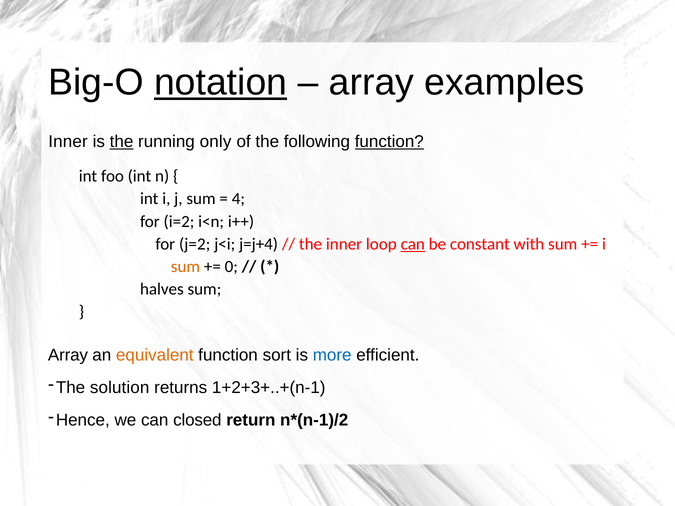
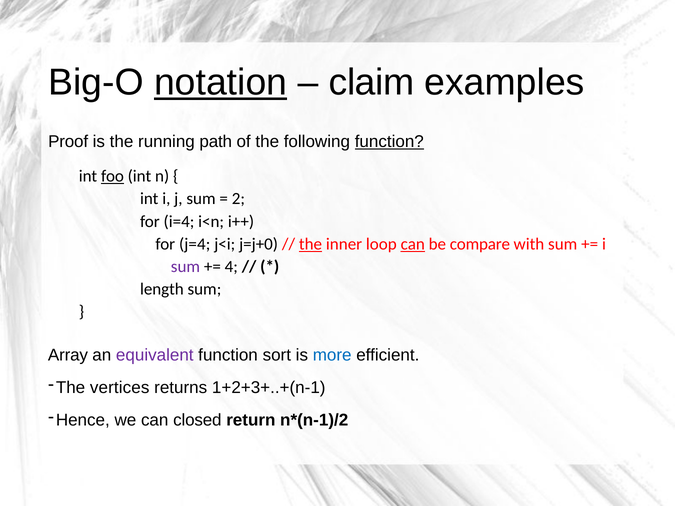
array: array -> claim (372, 83)
Inner: Inner -> Proof (68, 142)
the underline: present -> none (122, 142)
only: only -> path (216, 142)
foo underline: none -> present (112, 176)
4: 4 -> 2 (238, 199)
i=2: i=2 -> i=4 (179, 222)
j=2: j=2 -> j=4 (195, 244)
j=j+4: j=j+4 -> j=j+0 (259, 244)
the underline: none -> present (310, 244)
constant: constant -> compare (480, 244)
sum colour: orange -> purple (185, 267)
0: 0 -> 4 (231, 267)
halves: halves -> length (162, 289)
equivalent colour: orange -> purple (155, 355)
solution: solution -> vertices (120, 388)
